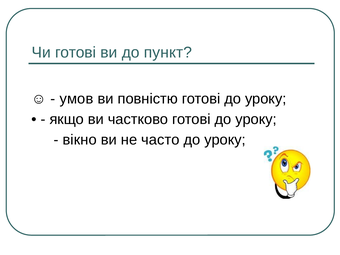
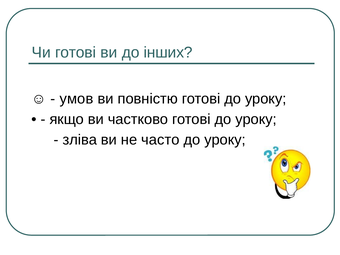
пункт: пункт -> інших (168, 52)
вікно: вікно -> зліва (80, 140)
